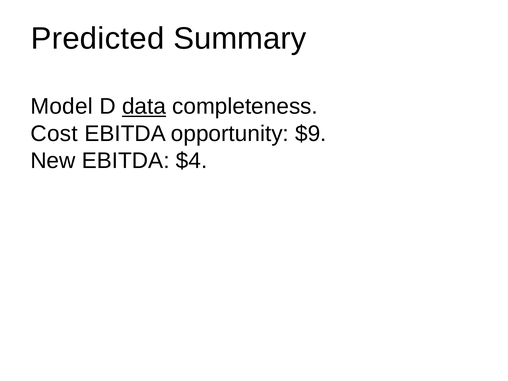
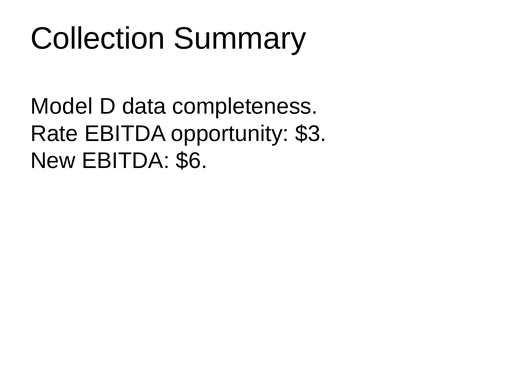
Predicted: Predicted -> Collection (98, 39)
data underline: present -> none (144, 107)
Cost: Cost -> Rate (54, 134)
$9: $9 -> $3 (311, 134)
$4: $4 -> $6 (192, 161)
